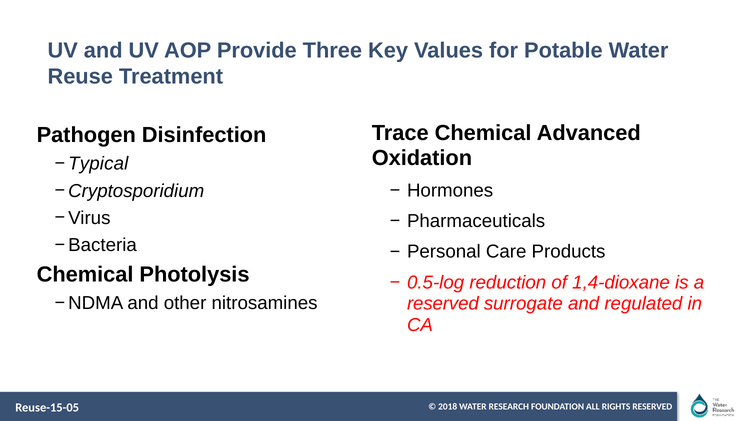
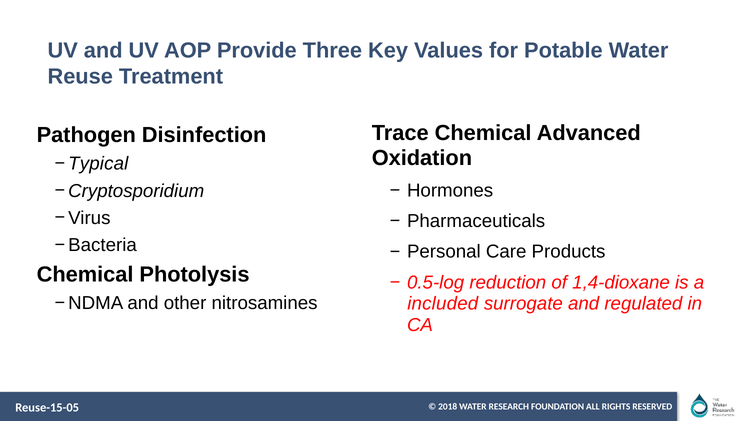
reserved: reserved -> included (443, 304)
